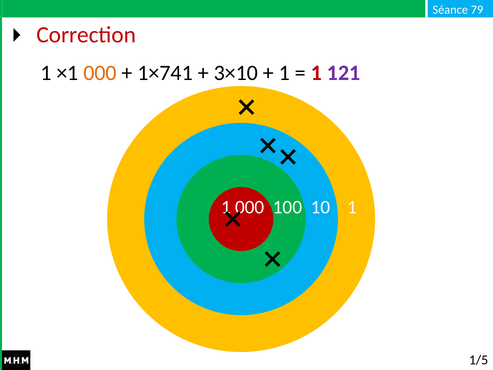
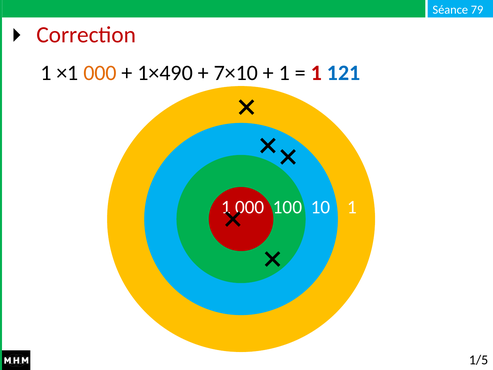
1×741: 1×741 -> 1×490 (165, 73)
3×10: 3×10 -> 7×10 (236, 73)
121 colour: purple -> blue (344, 73)
